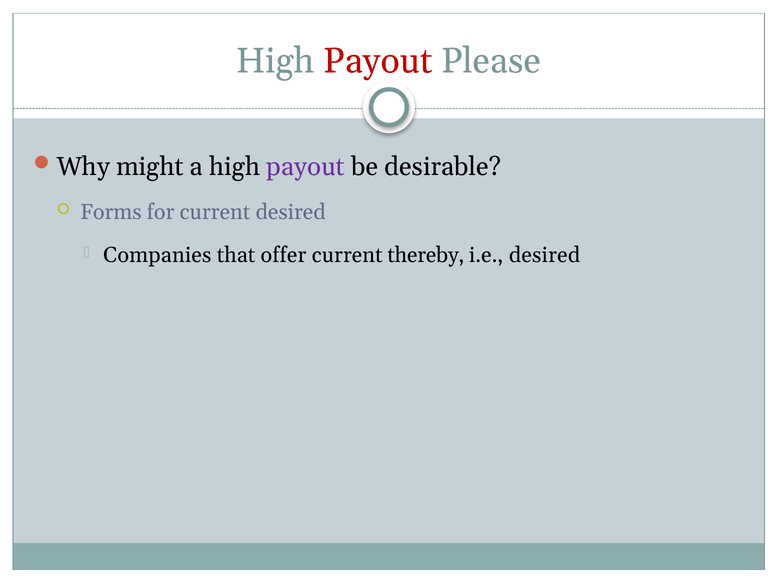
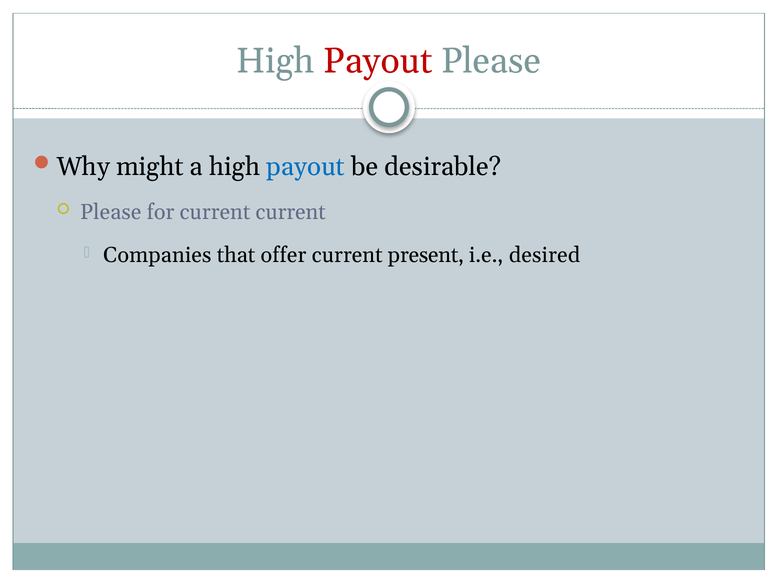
payout colour: purple -> blue (306, 167)
Forms: Forms -> Please (111, 212)
current desired: desired -> current (291, 212)
thereby: thereby -> present (426, 256)
